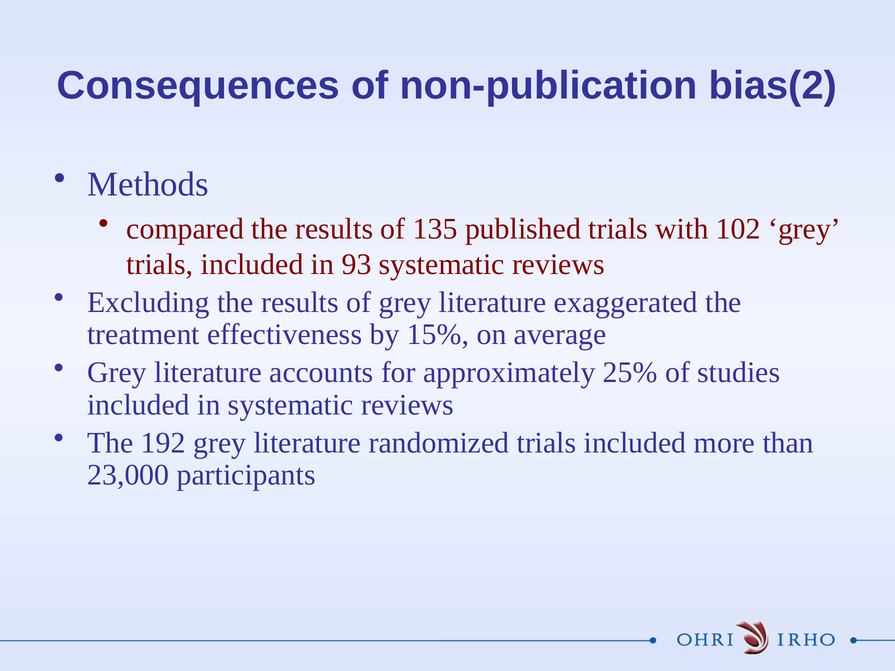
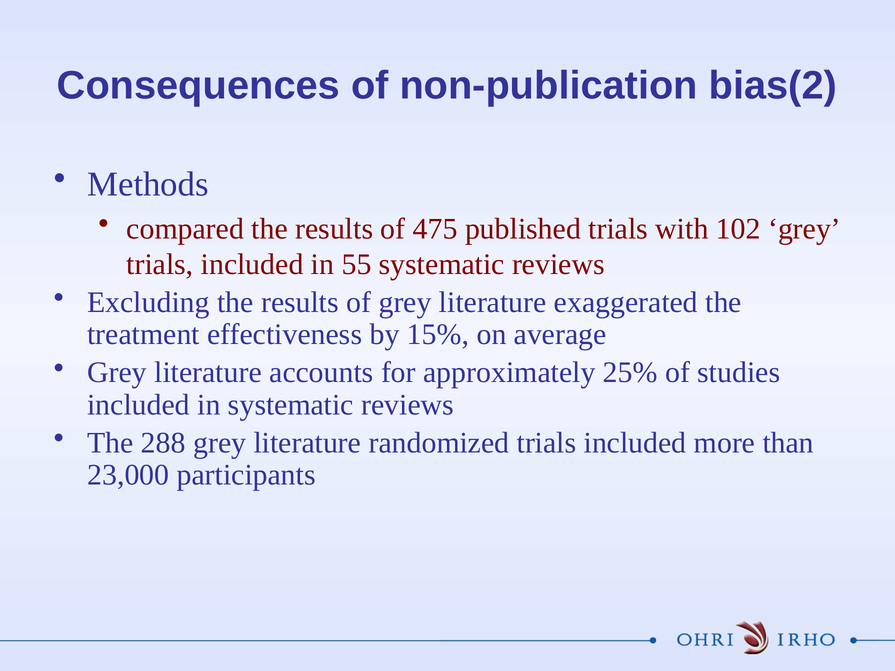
135: 135 -> 475 (435, 229)
93: 93 -> 55 (357, 265)
192: 192 -> 288 (163, 443)
